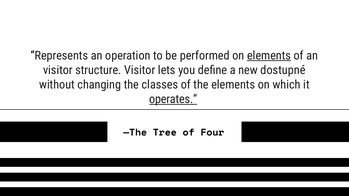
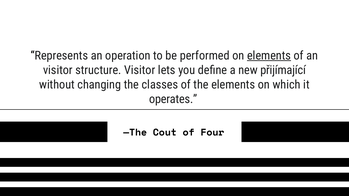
dostupné: dostupné -> přijímající (283, 70)
operates underline: present -> none (173, 99)
Tree: Tree -> Cout (165, 133)
